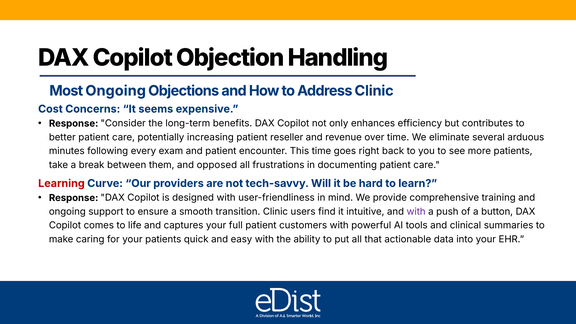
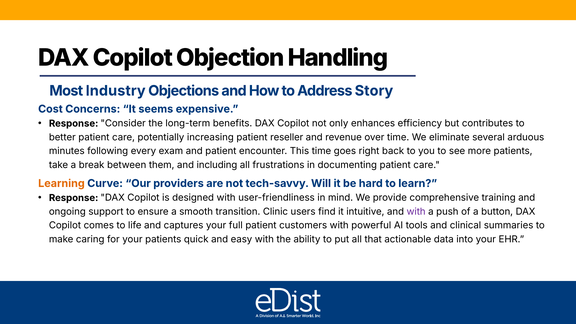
Most Ongoing: Ongoing -> Industry (116, 91)
Address Clinic: Clinic -> Story (374, 91)
opposed: opposed -> including (217, 165)
Learning colour: red -> orange (61, 183)
